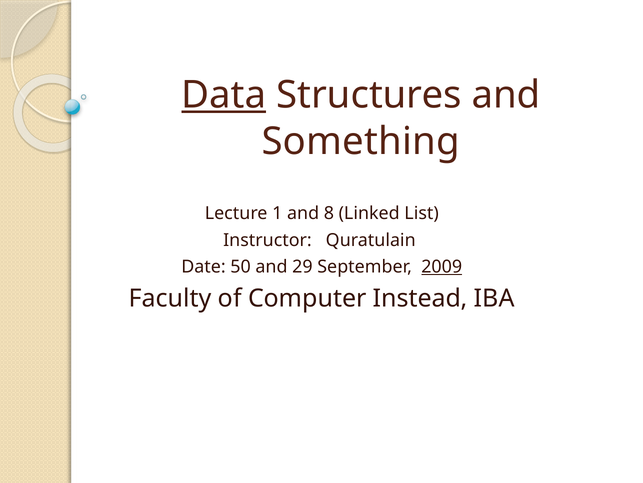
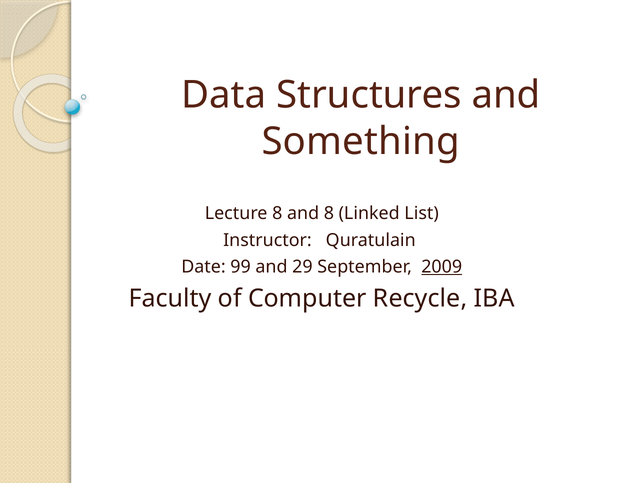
Data underline: present -> none (224, 95)
Lecture 1: 1 -> 8 (277, 213)
50: 50 -> 99 (241, 267)
Instead: Instead -> Recycle (420, 298)
